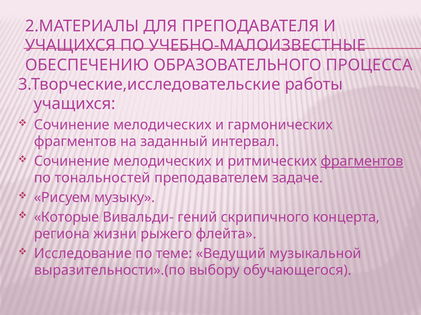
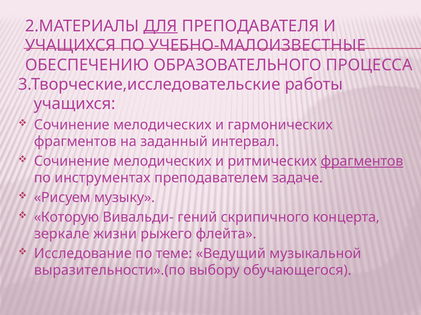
ДЛЯ underline: none -> present (160, 26)
тональностей: тональностей -> инструментах (102, 178)
Которые: Которые -> Которую (67, 218)
региона: региона -> зеркале (62, 234)
